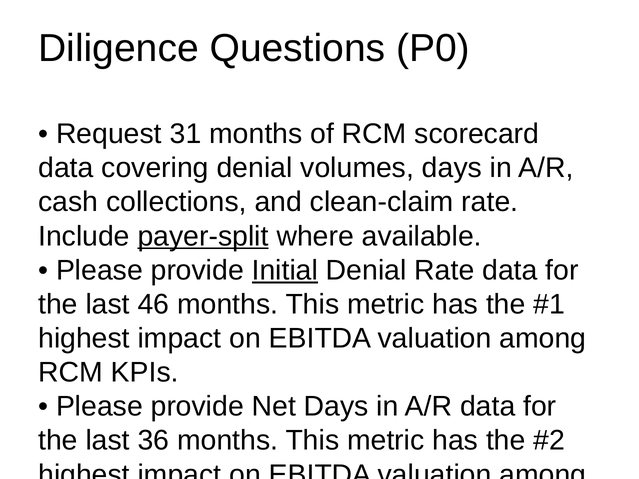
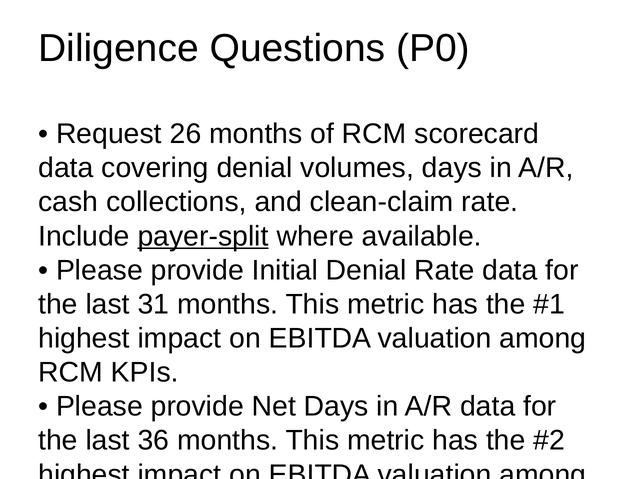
31: 31 -> 26 (185, 134)
Initial underline: present -> none (285, 270)
46: 46 -> 31 (153, 304)
